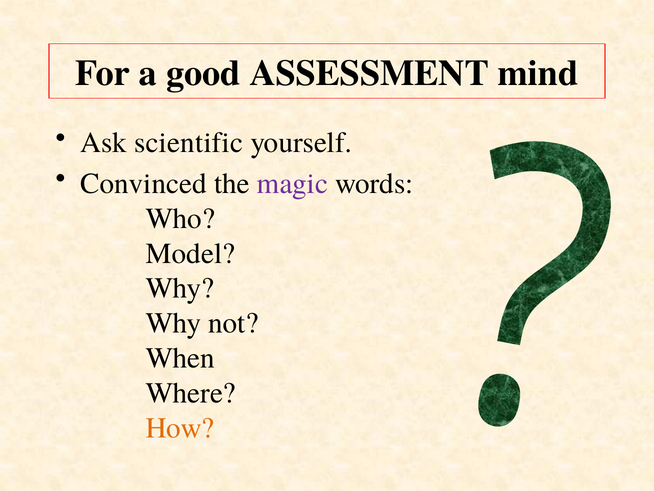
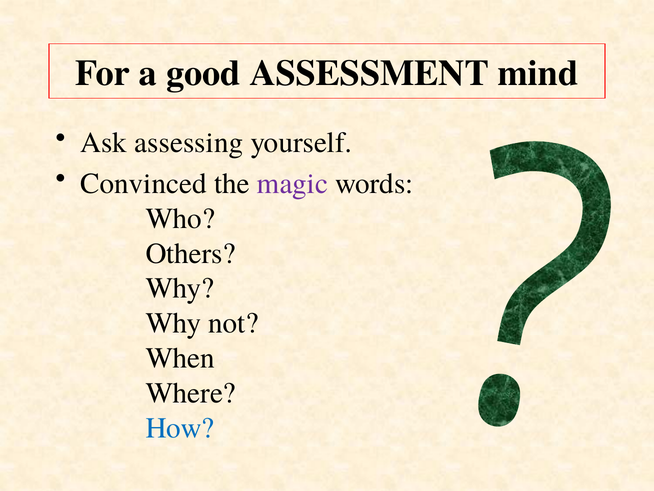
scientific: scientific -> assessing (189, 143)
Model: Model -> Others (191, 253)
How colour: orange -> blue (180, 428)
